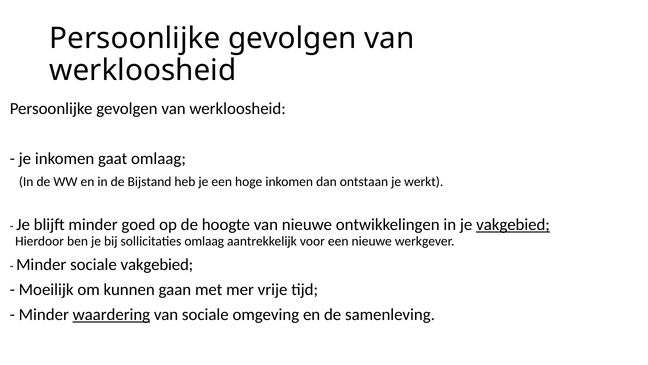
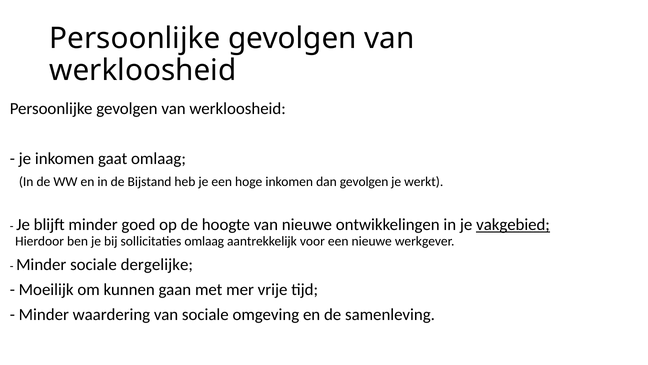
dan ontstaan: ontstaan -> gevolgen (364, 182)
sociale vakgebied: vakgebied -> dergelijke (157, 264)
waardering underline: present -> none (111, 314)
